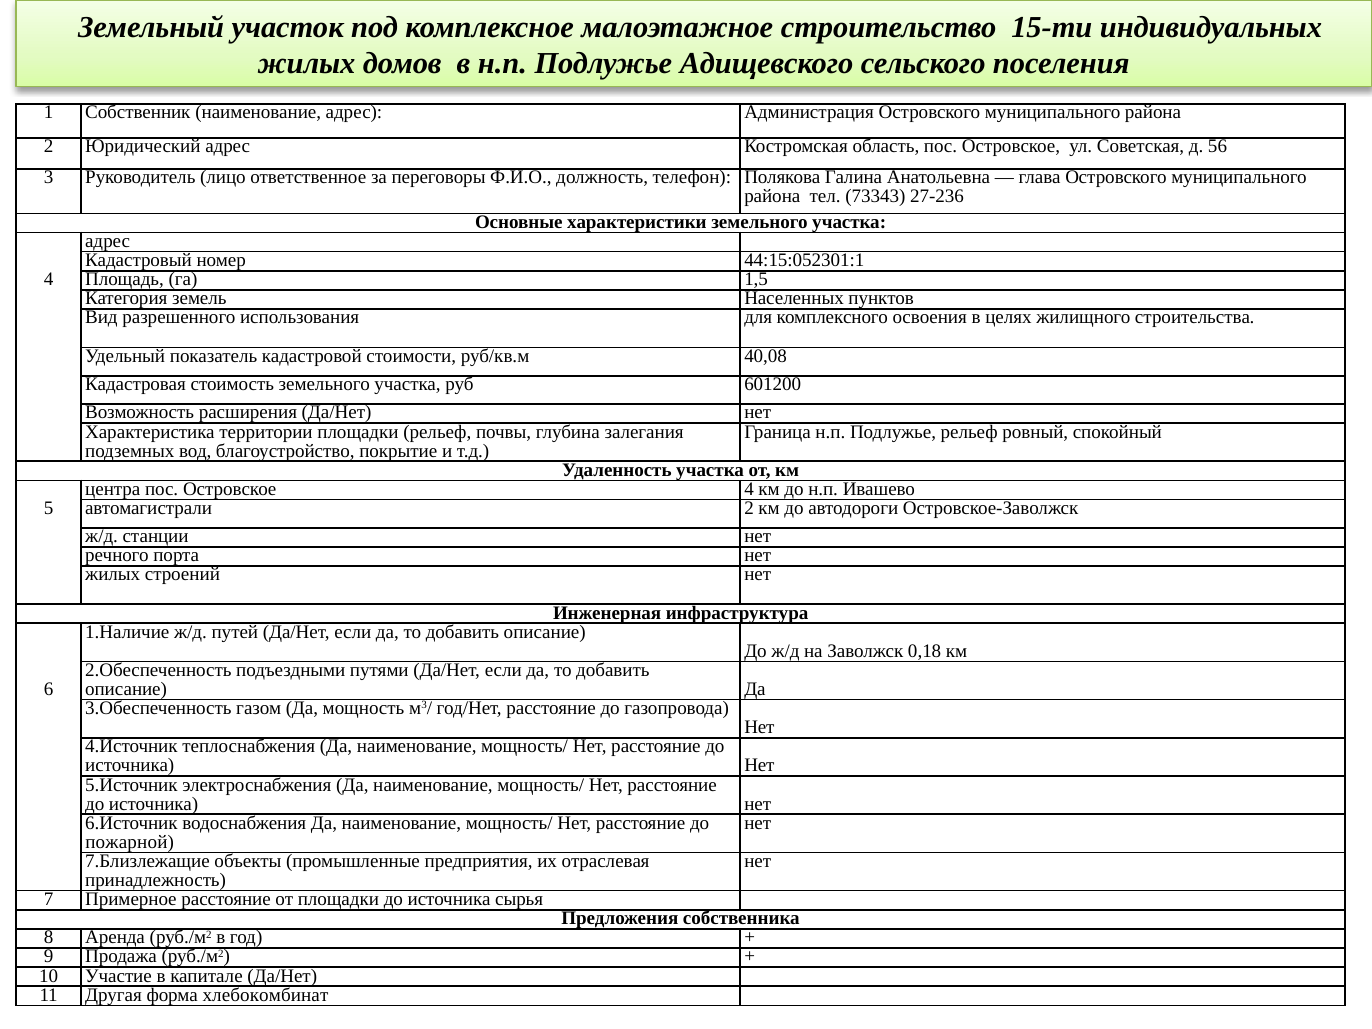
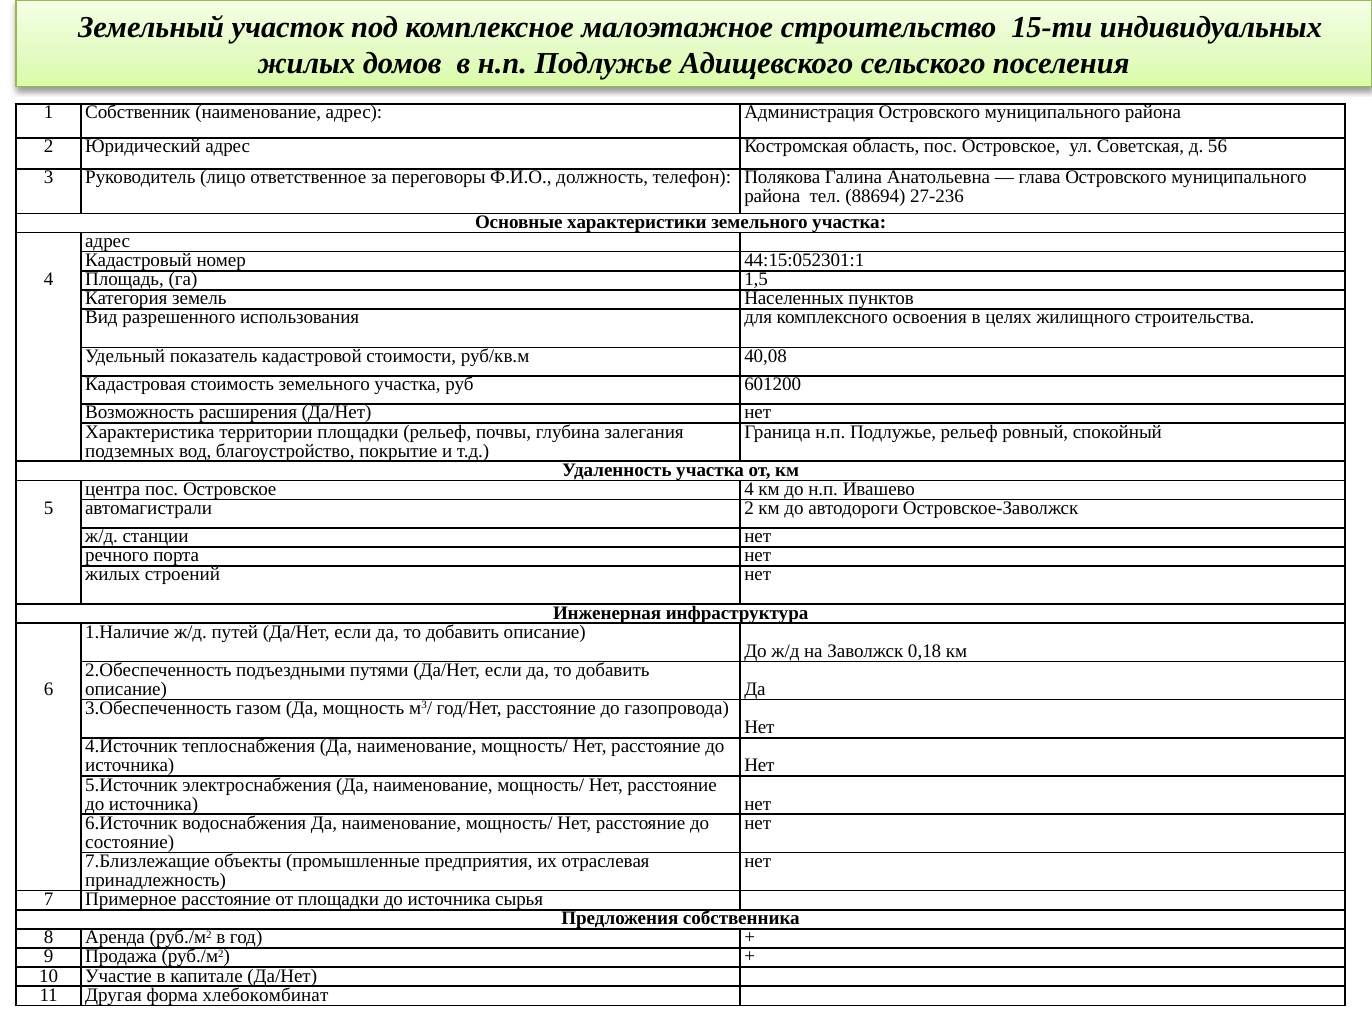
73343: 73343 -> 88694 (875, 196)
пожарной: пожарной -> состояние (130, 842)
